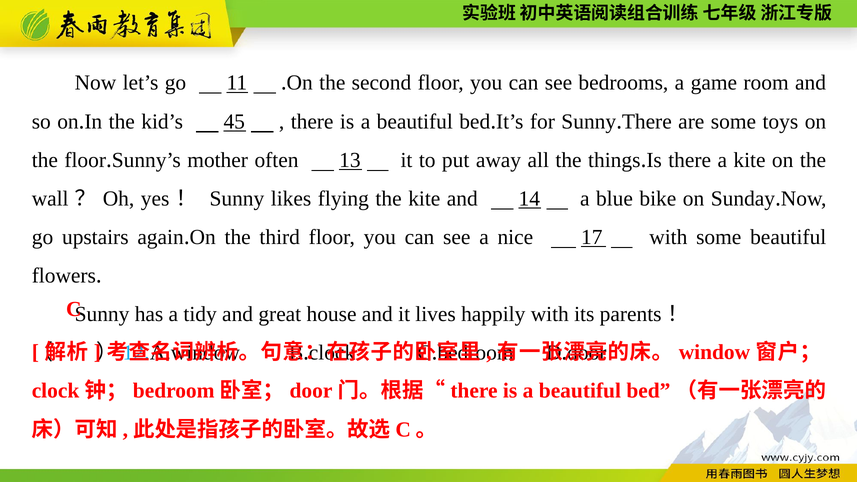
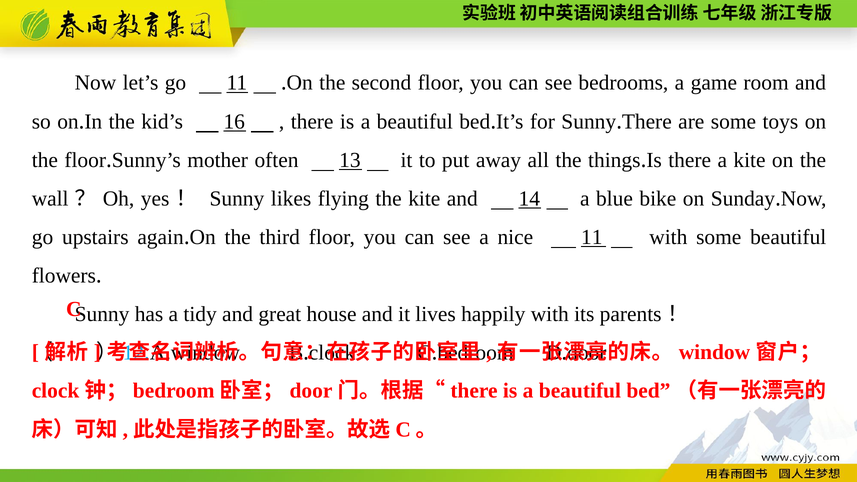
45: 45 -> 16 (234, 121)
nice 17: 17 -> 11 (592, 237)
